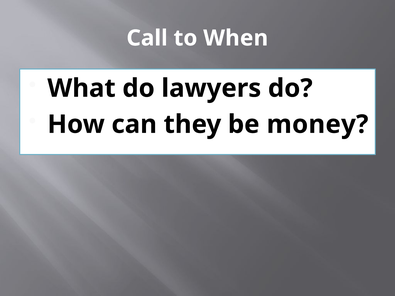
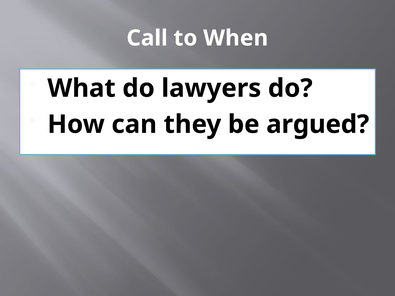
money: money -> argued (318, 124)
